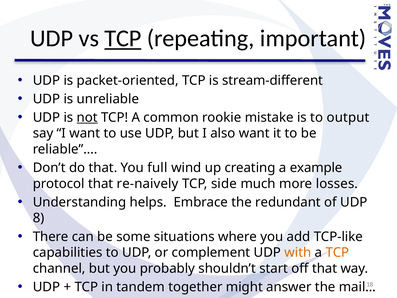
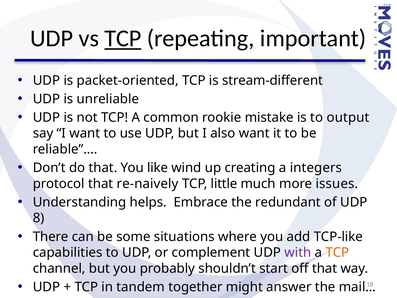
not underline: present -> none (87, 117)
full: full -> like (158, 168)
a example: example -> integers (316, 168)
side: side -> little (224, 184)
losses: losses -> issues (337, 184)
with colour: orange -> purple (298, 252)
